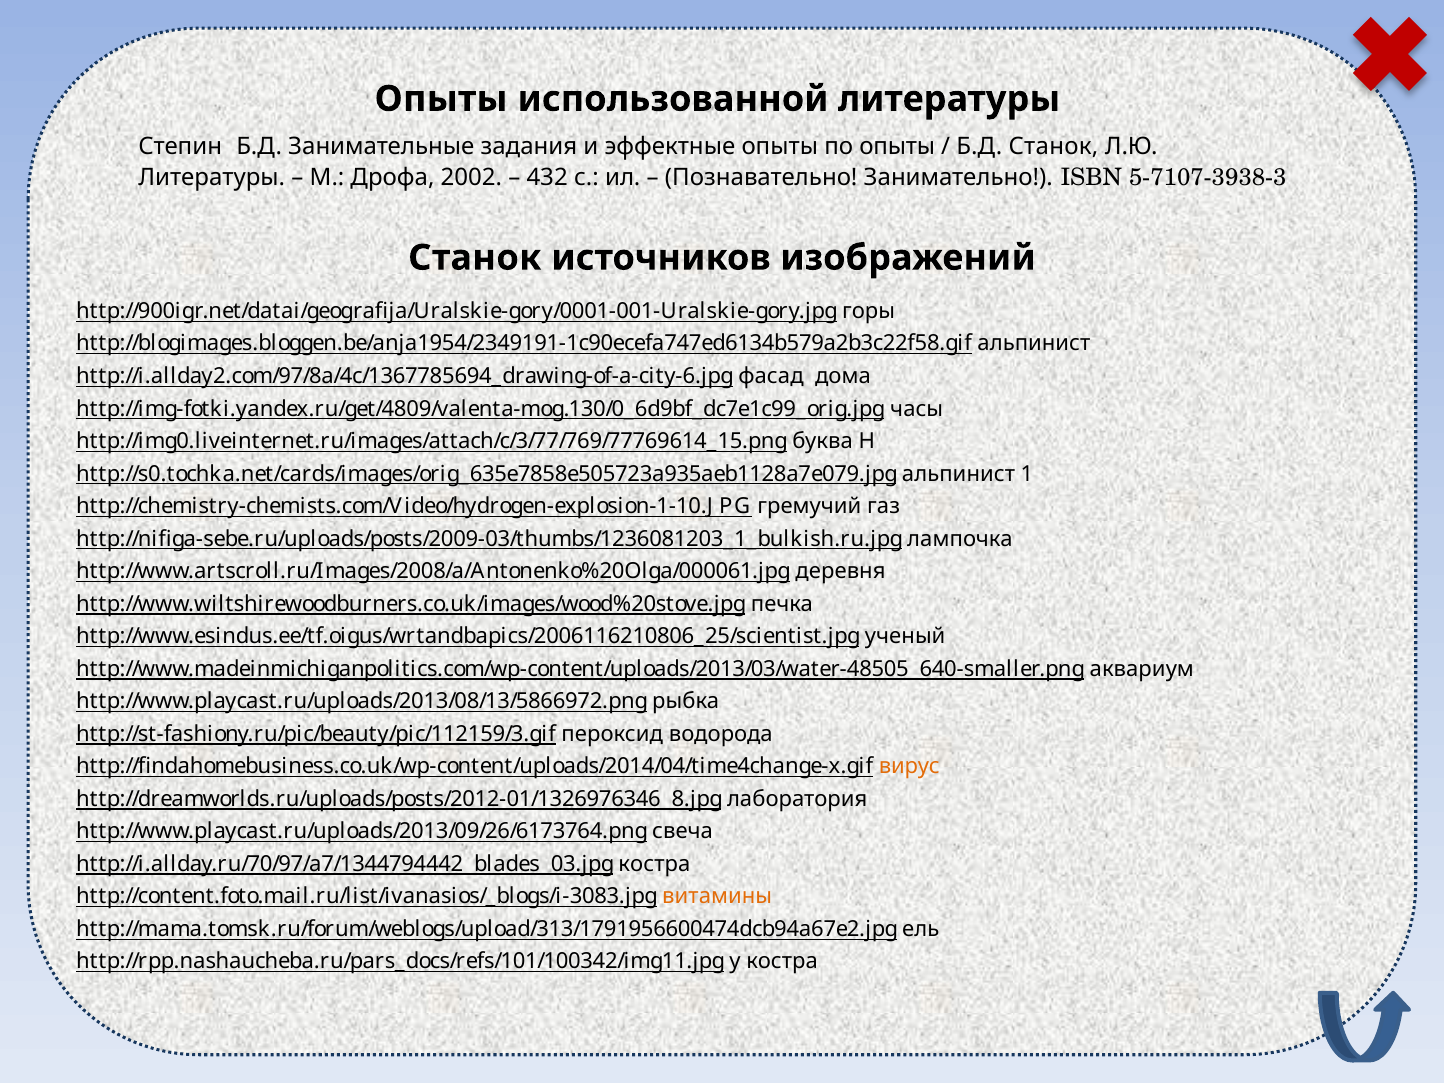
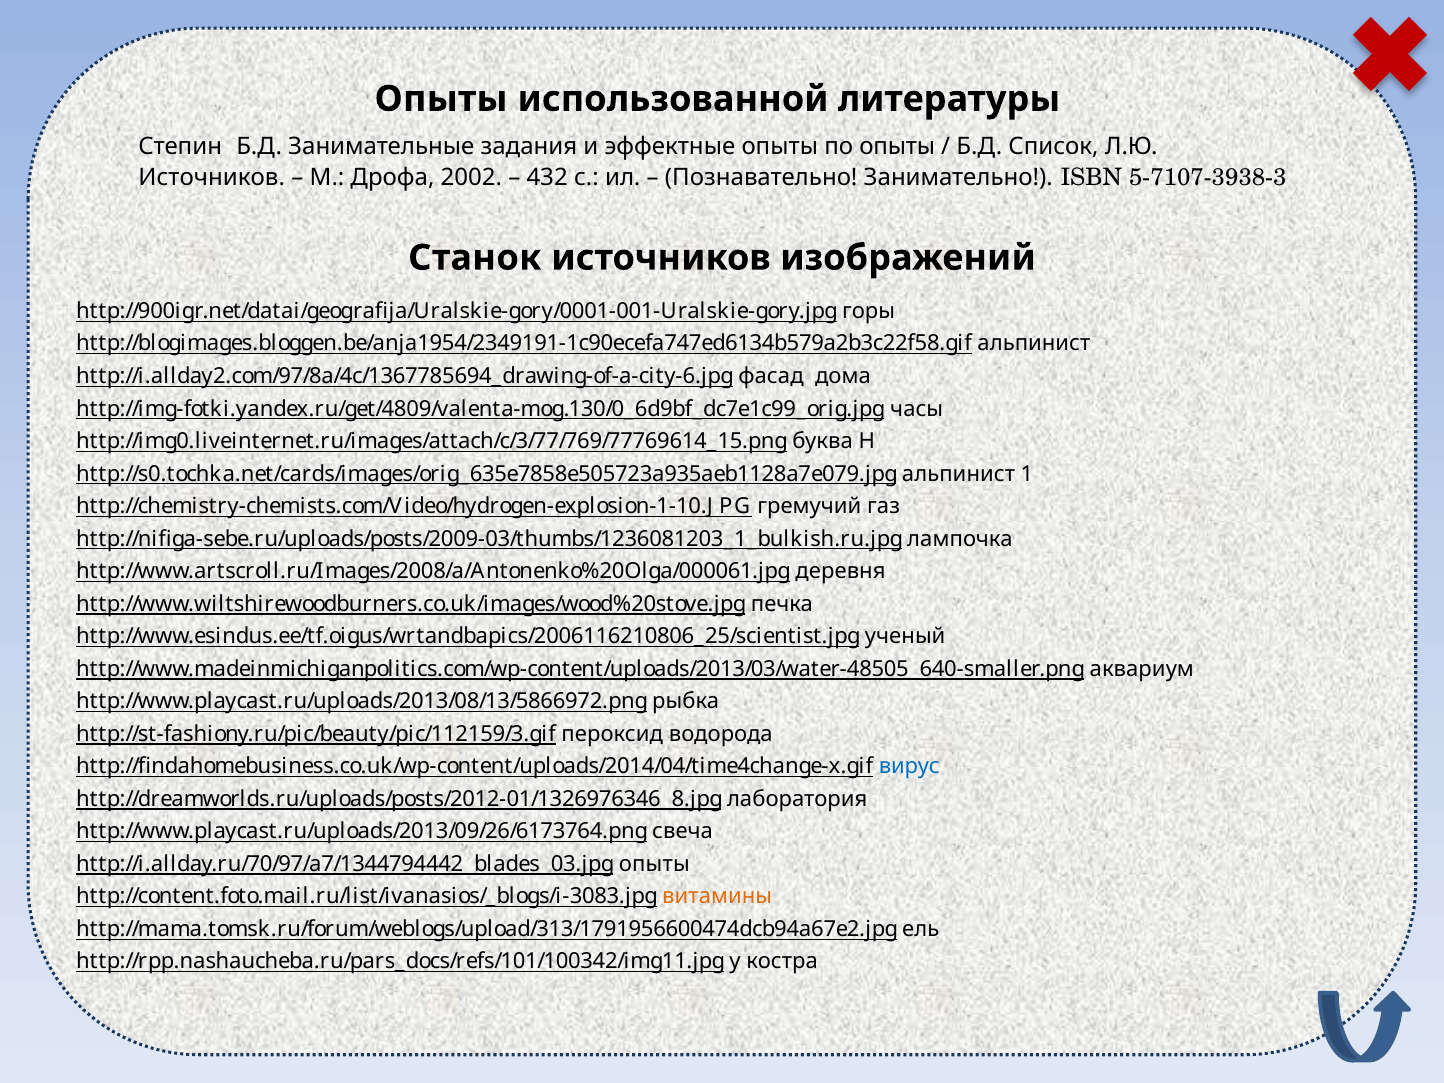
Б.Д Станок: Станок -> Список (1054, 146)
Литературы: Литературы -> Источников (212, 178)
вирус colour: orange -> blue (909, 766)
http://i.allday.ru/70/97/a7/1344794442_blades_03.jpg костра: костра -> опыты (654, 864)
